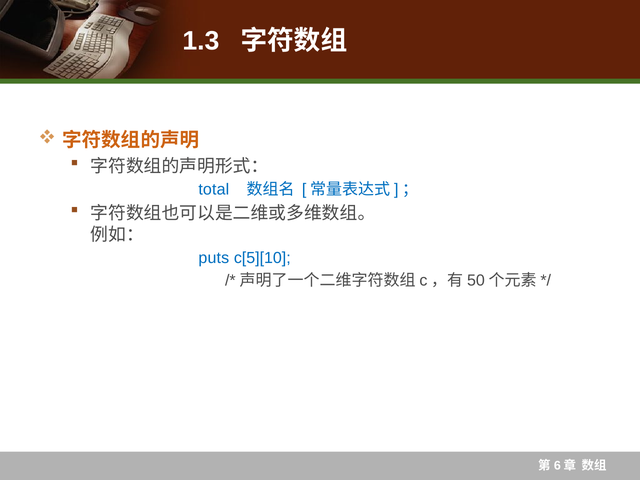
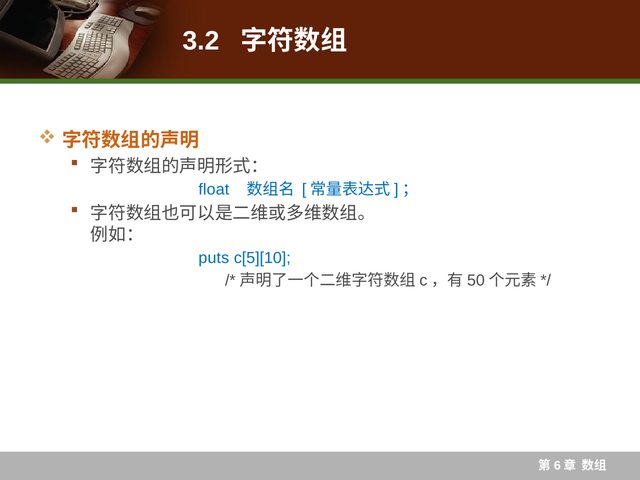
1.3: 1.3 -> 3.2 (201, 41)
total: total -> float (214, 190)
